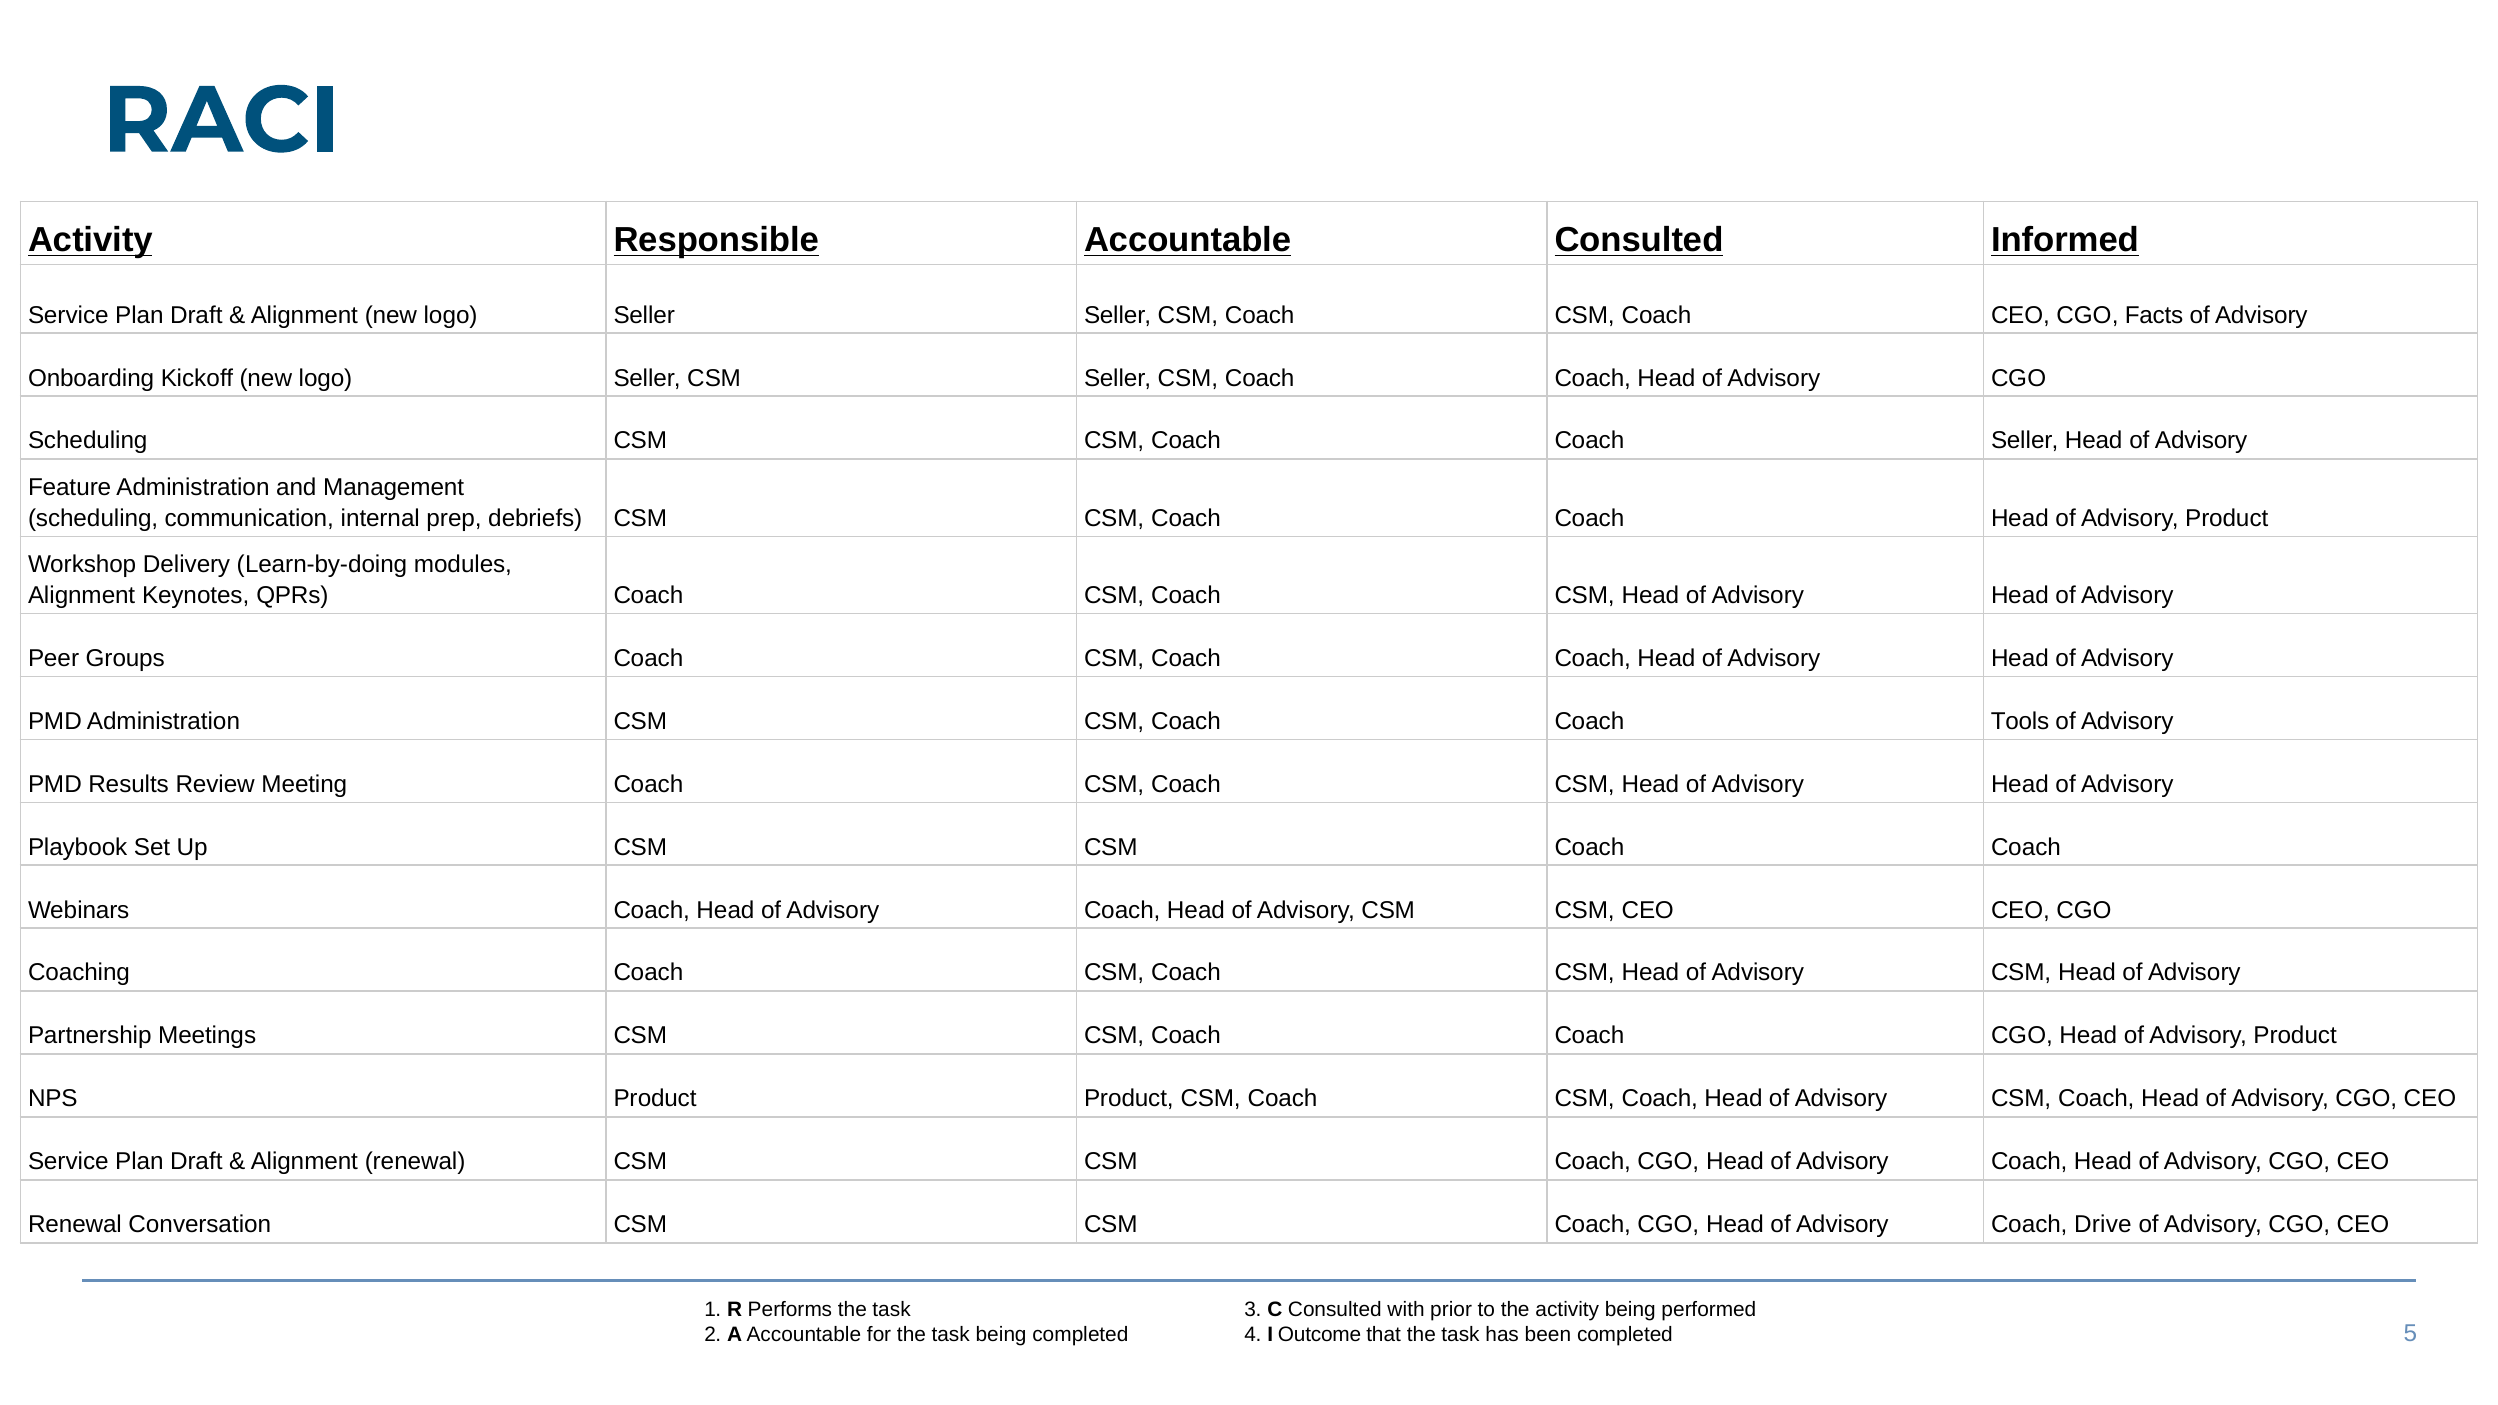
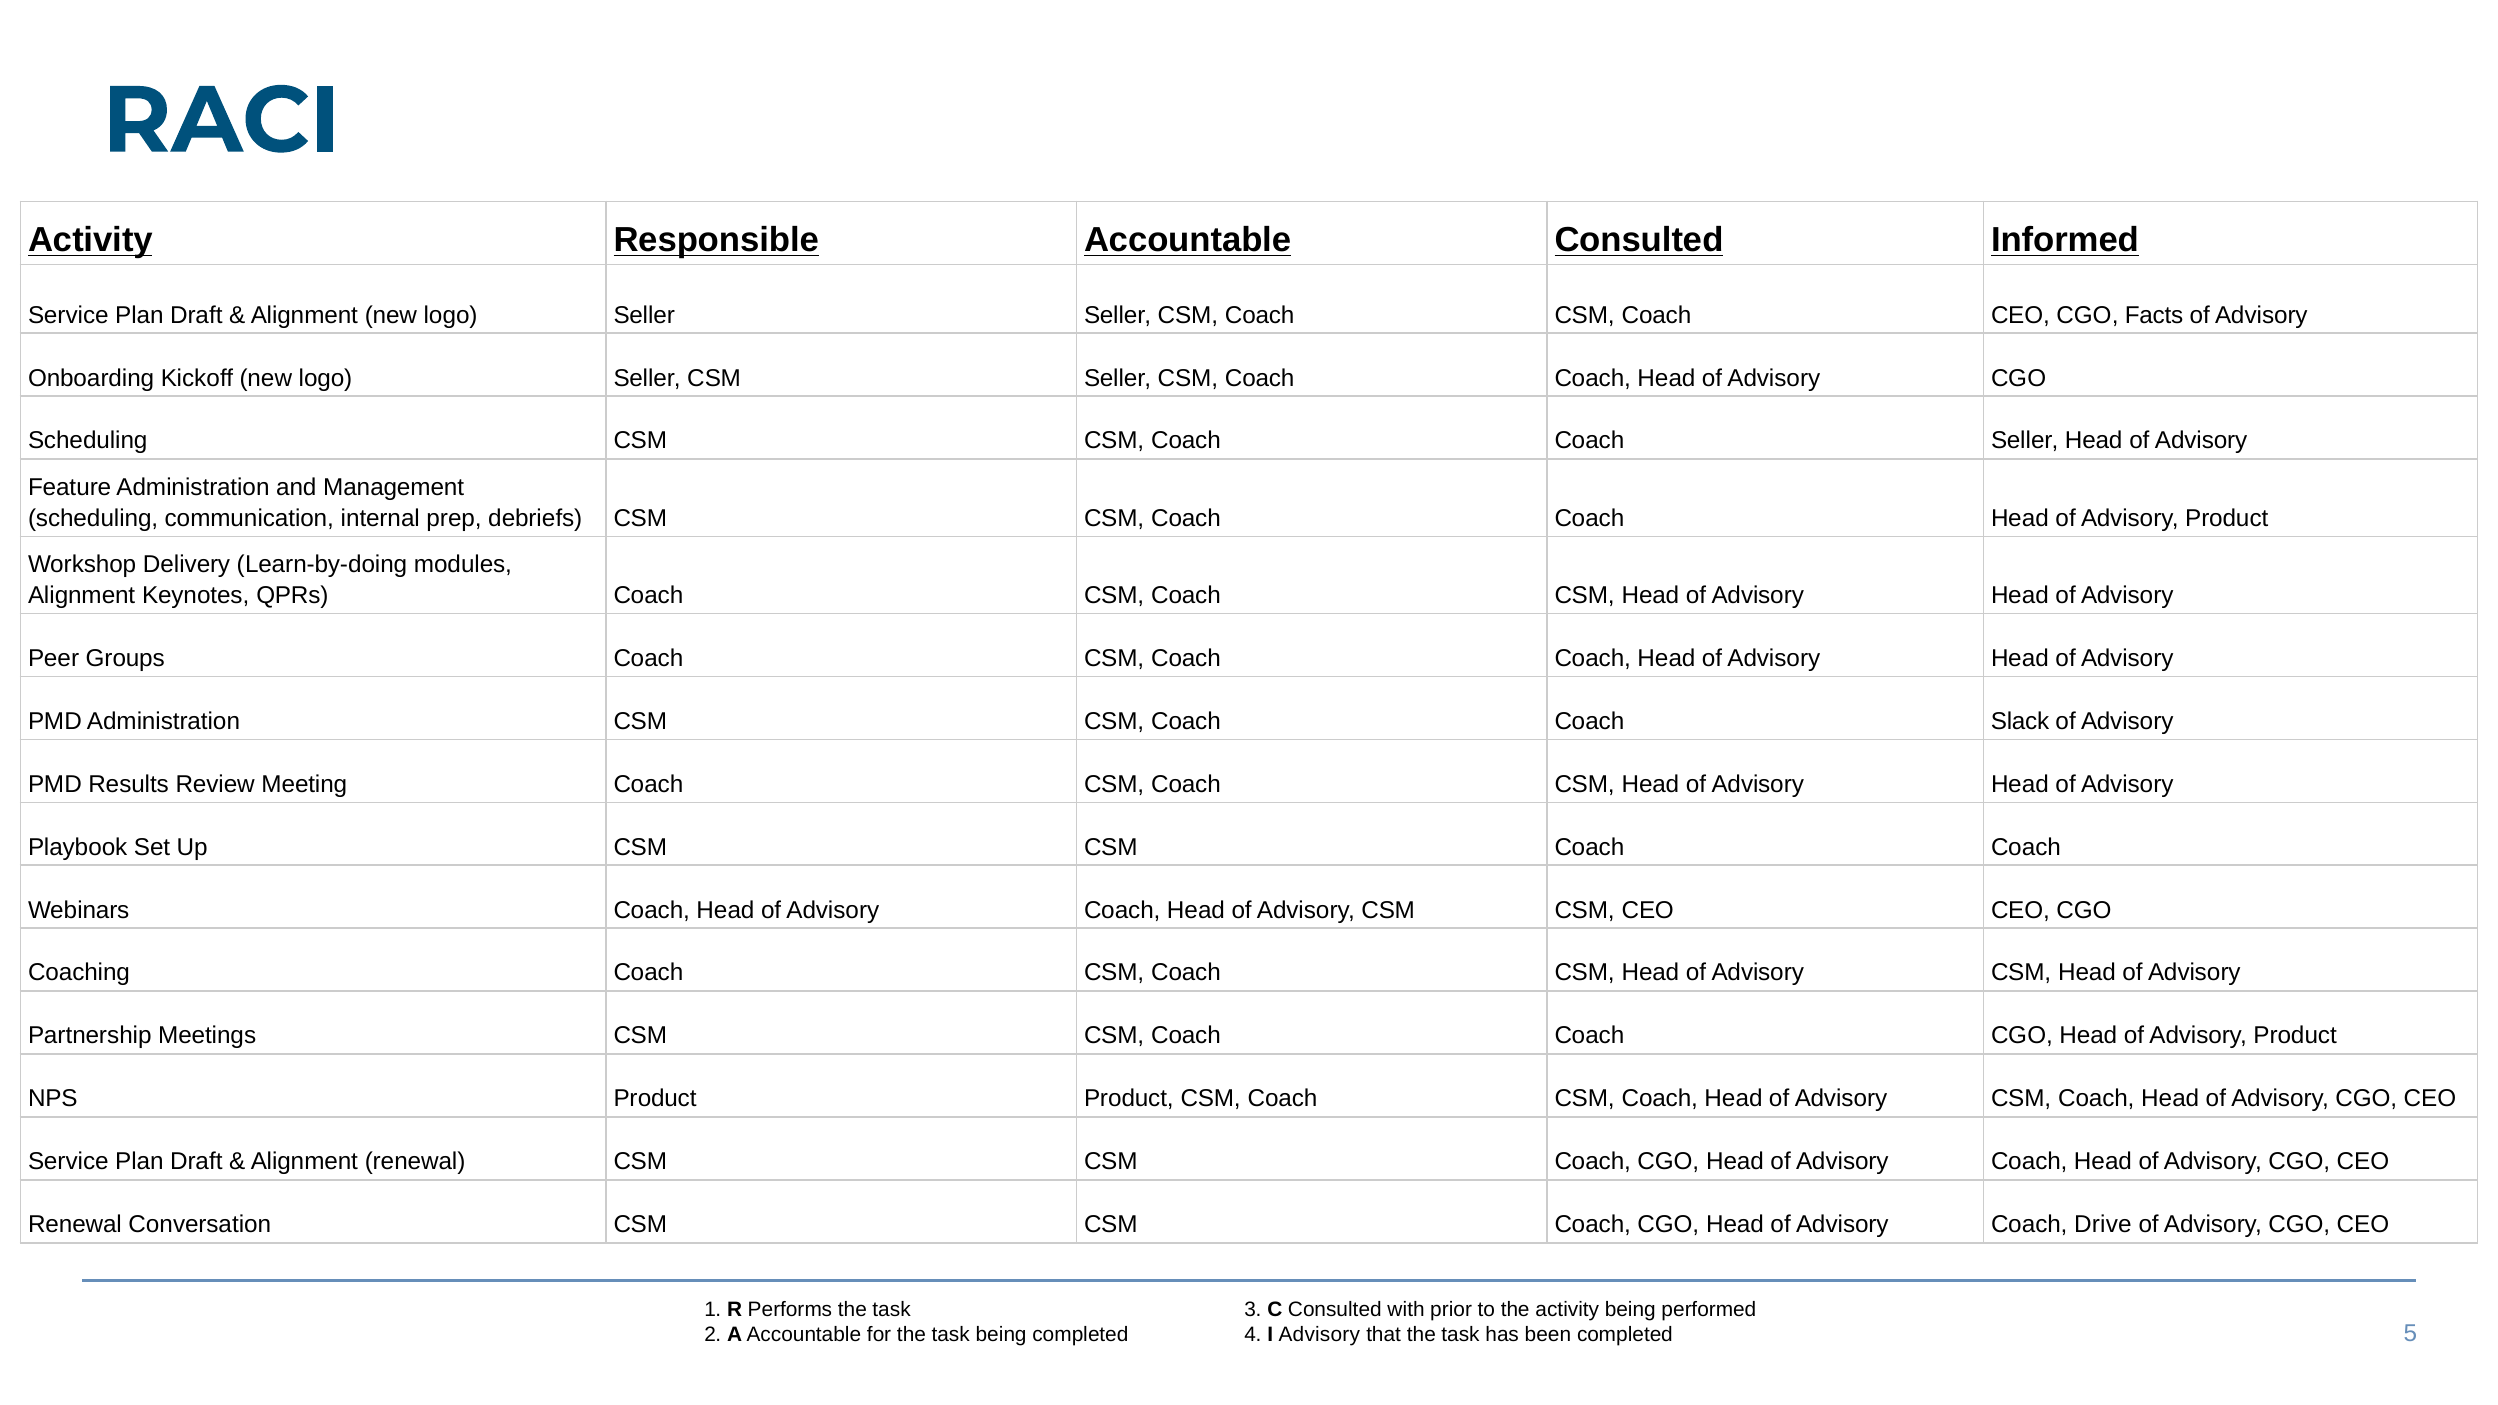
Tools: Tools -> Slack (2020, 721)
I Outcome: Outcome -> Advisory (1319, 1334)
